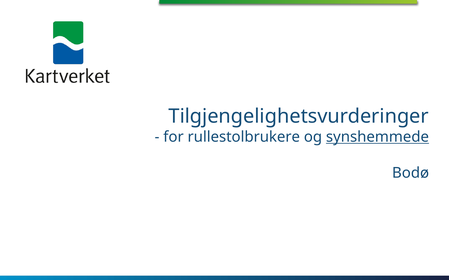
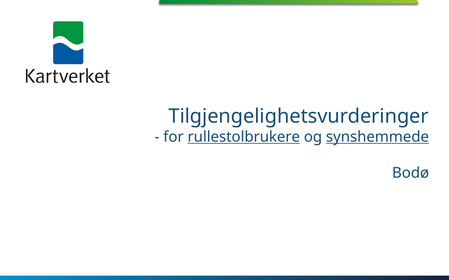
rullestolbrukere underline: none -> present (244, 137)
